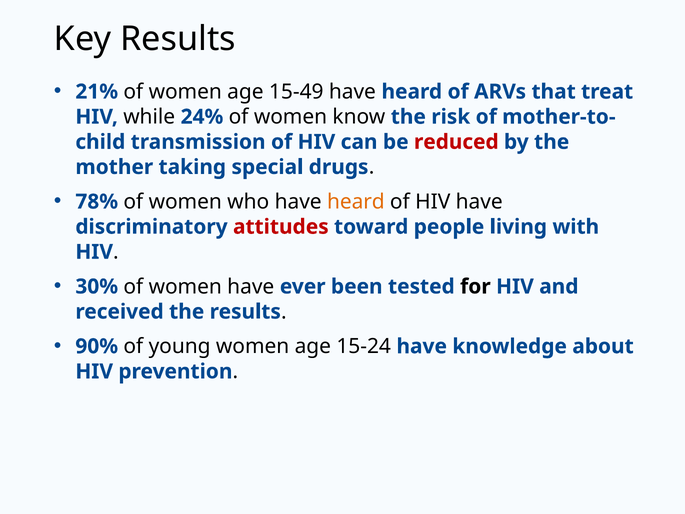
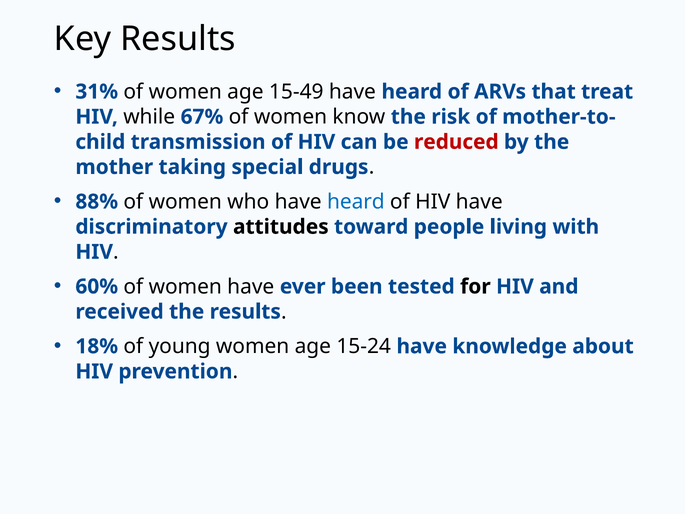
21%: 21% -> 31% (97, 92)
24%: 24% -> 67% (202, 117)
78%: 78% -> 88% (97, 202)
heard colour: orange -> blue (356, 202)
attitudes colour: red -> black (281, 227)
30%: 30% -> 60% (97, 286)
90%: 90% -> 18% (97, 346)
